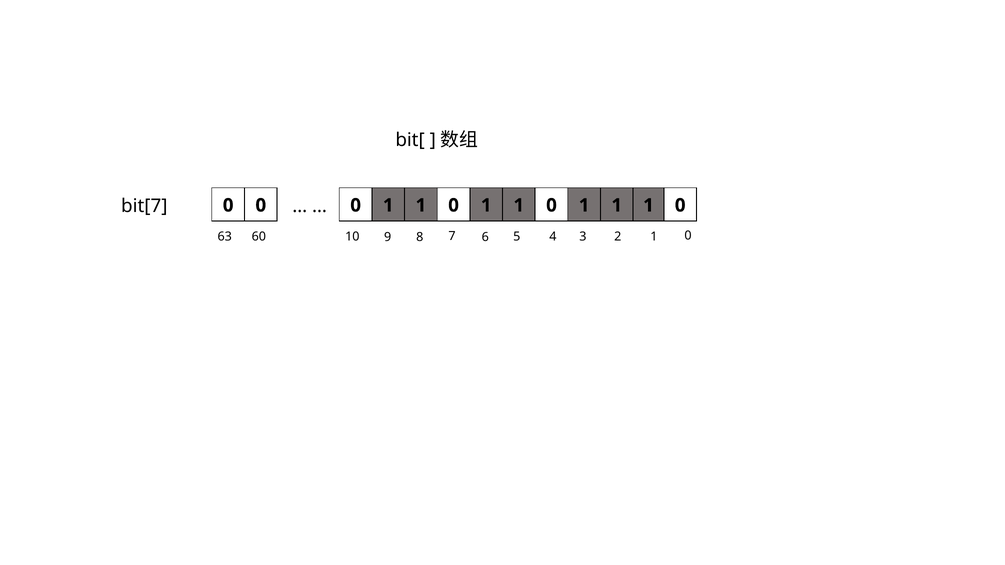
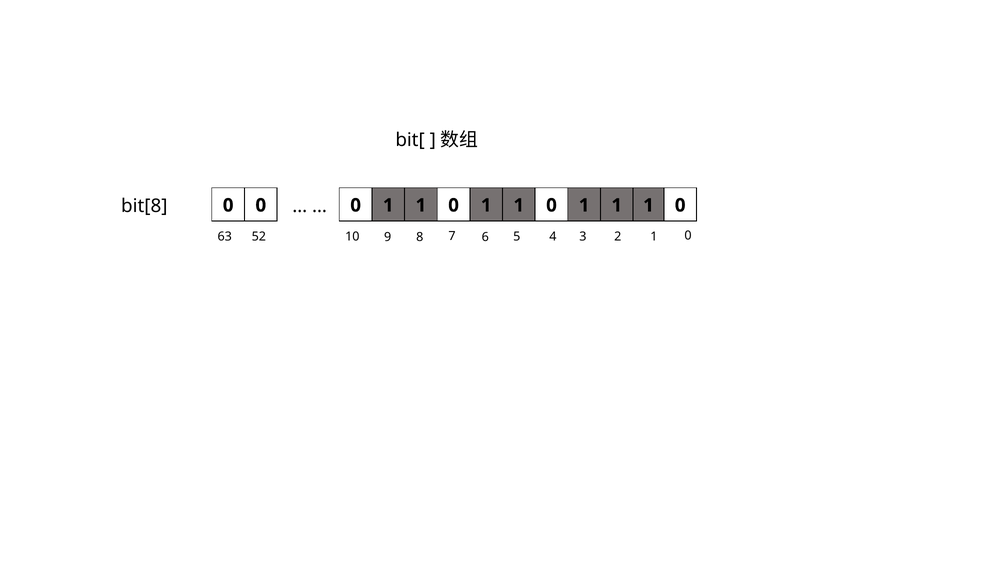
bit[7: bit[7 -> bit[8 (144, 206)
60: 60 -> 52 (259, 237)
